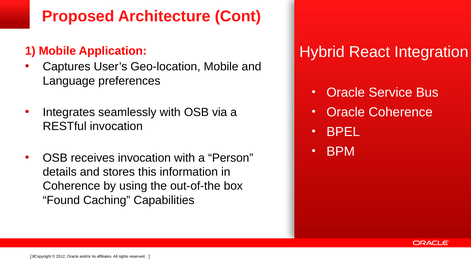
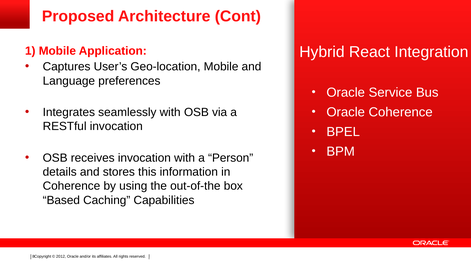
Found: Found -> Based (61, 200)
